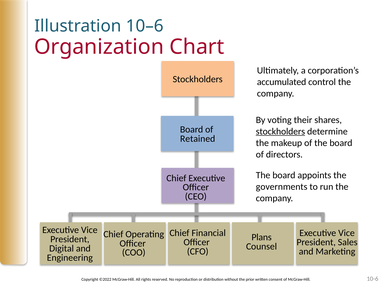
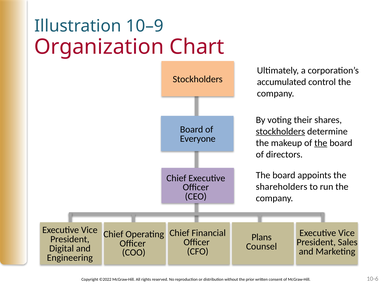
10–6: 10–6 -> 10–9 (145, 26)
Retained: Retained -> Everyone (198, 139)
the underline: none -> present (321, 143)
governments: governments -> shareholders (282, 187)
